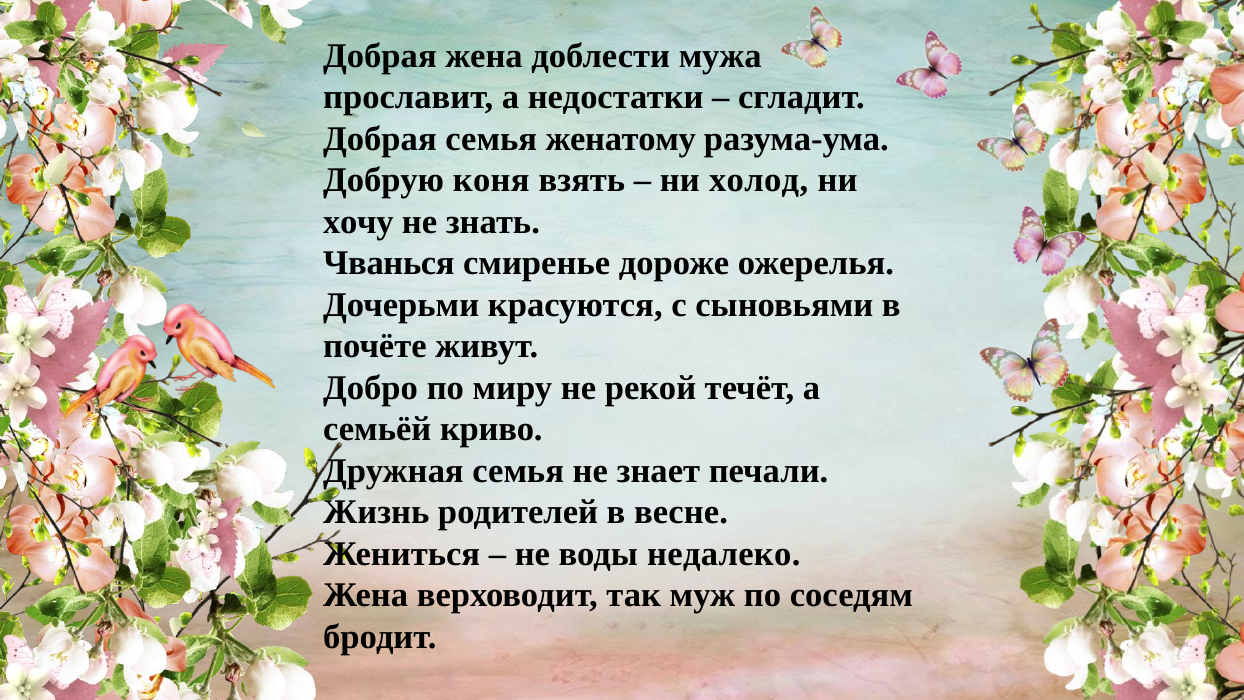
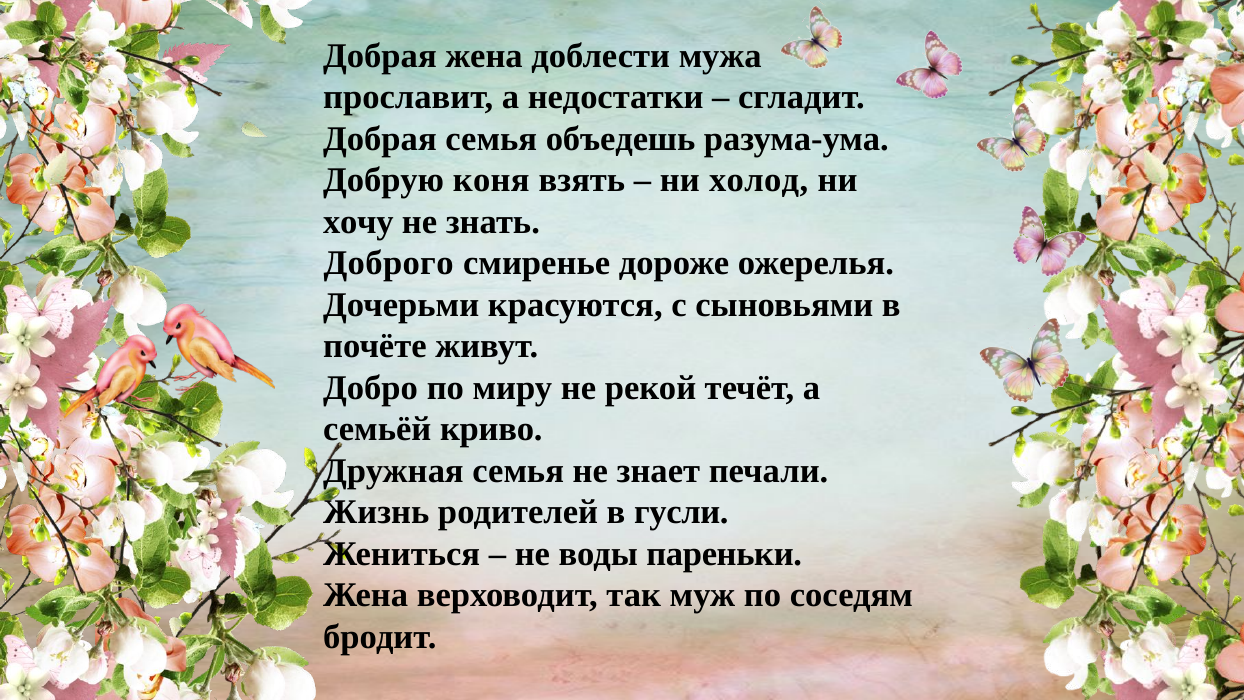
женатому: женатому -> объедешь (621, 139)
Чванься: Чванься -> Доброго (389, 263)
весне: весне -> гусли (681, 512)
недалеко: недалеко -> пареньки (724, 554)
